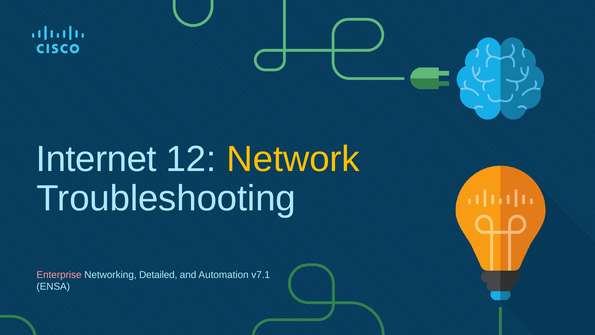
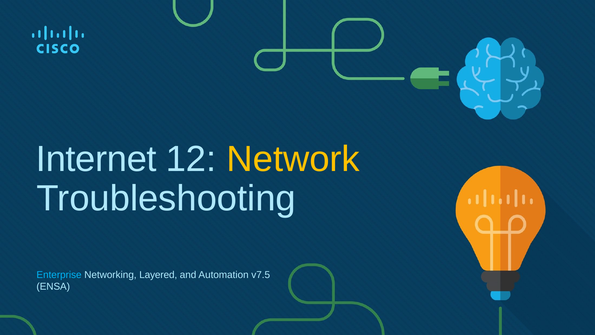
Enterprise colour: pink -> light blue (59, 275)
Detailed: Detailed -> Layered (158, 275)
v7.1: v7.1 -> v7.5 (261, 275)
